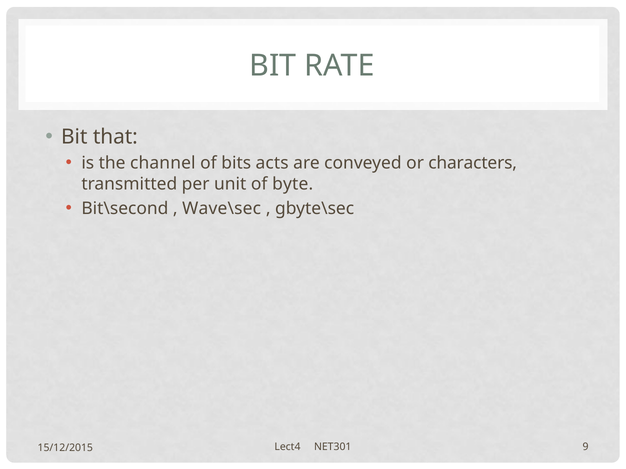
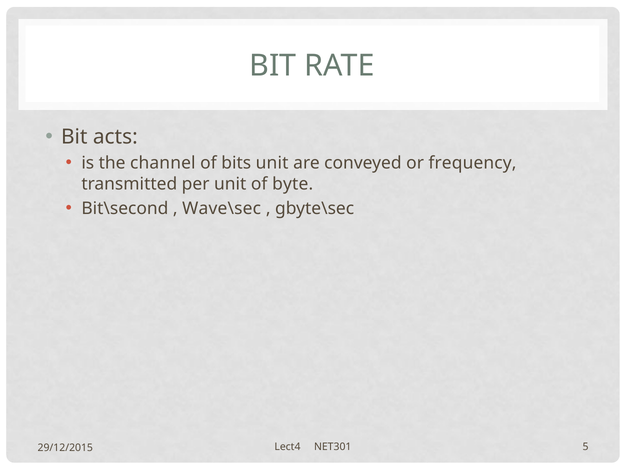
that: that -> acts (115, 137)
bits acts: acts -> unit (272, 163)
characters: characters -> frequency (472, 163)
9: 9 -> 5 (585, 448)
15/12/2015: 15/12/2015 -> 29/12/2015 (65, 448)
